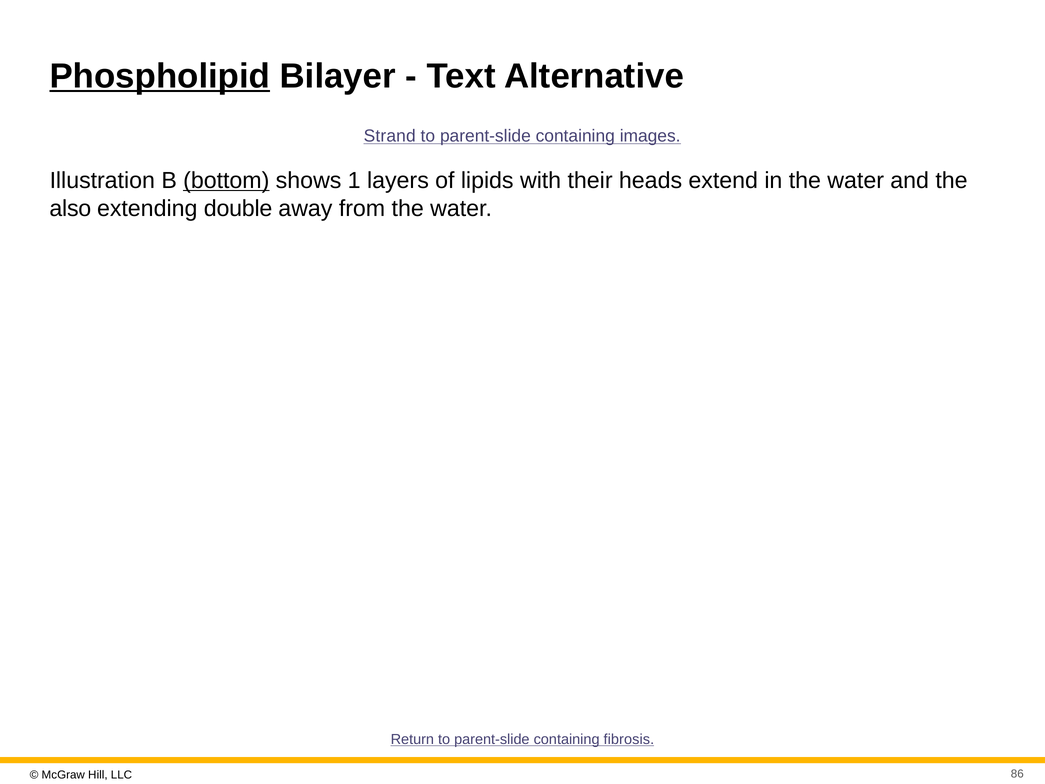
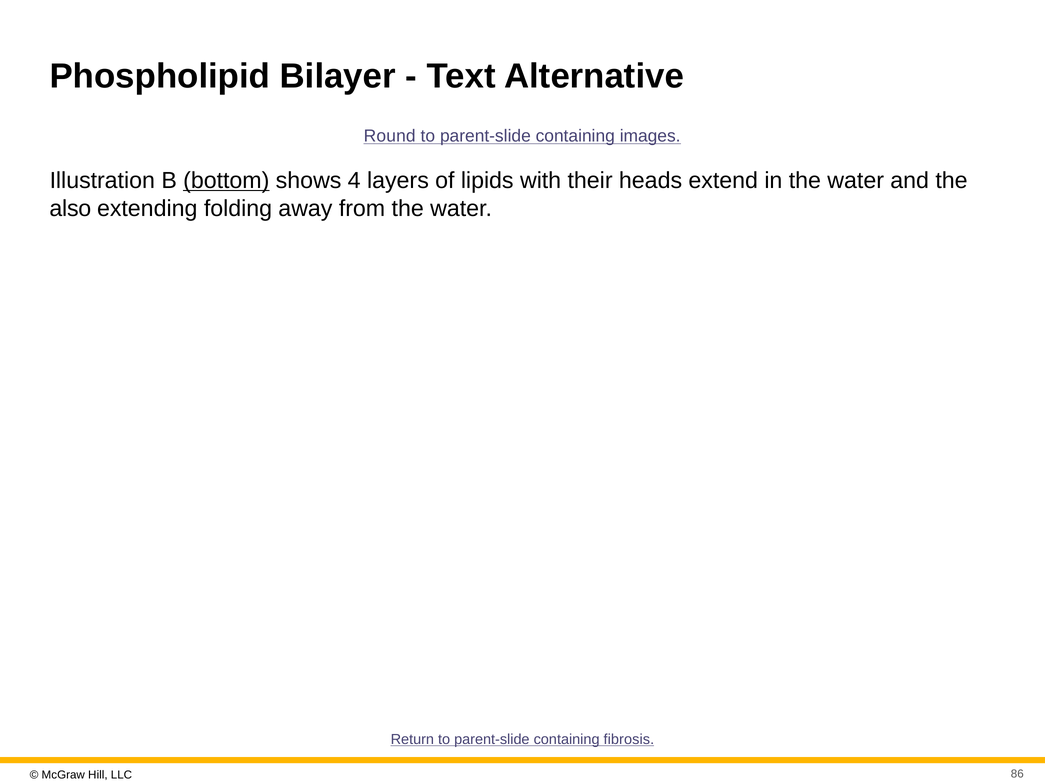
Phospholipid underline: present -> none (160, 76)
Strand: Strand -> Round (390, 136)
1: 1 -> 4 (354, 180)
double: double -> folding (238, 208)
